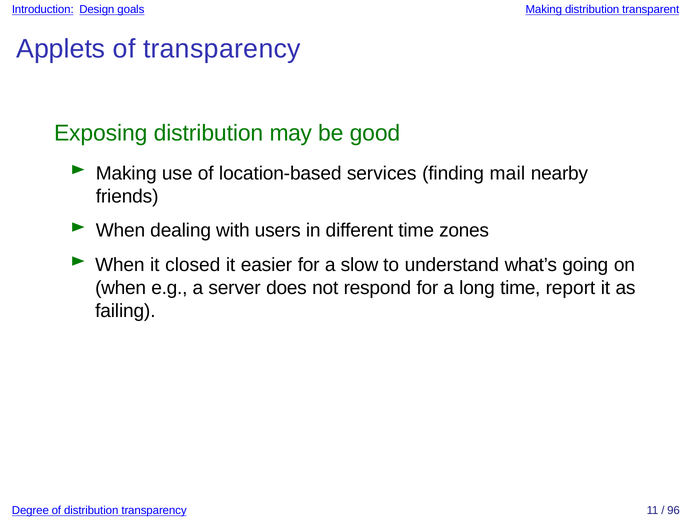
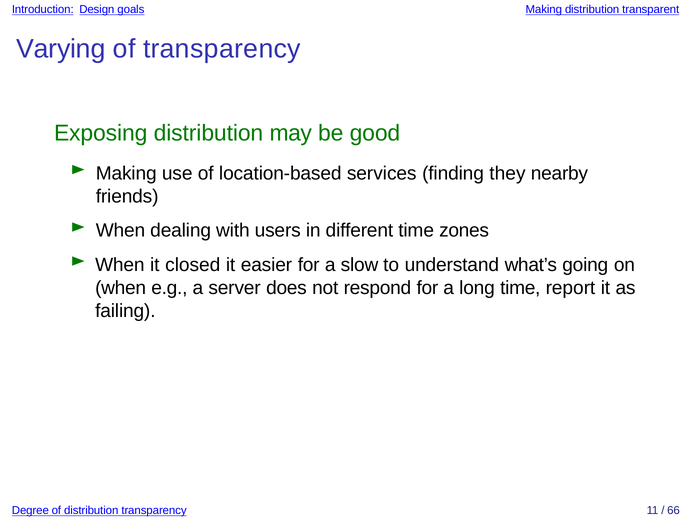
Applets: Applets -> Varying (61, 49)
mail: mail -> they (507, 173)
96: 96 -> 66 (674, 511)
